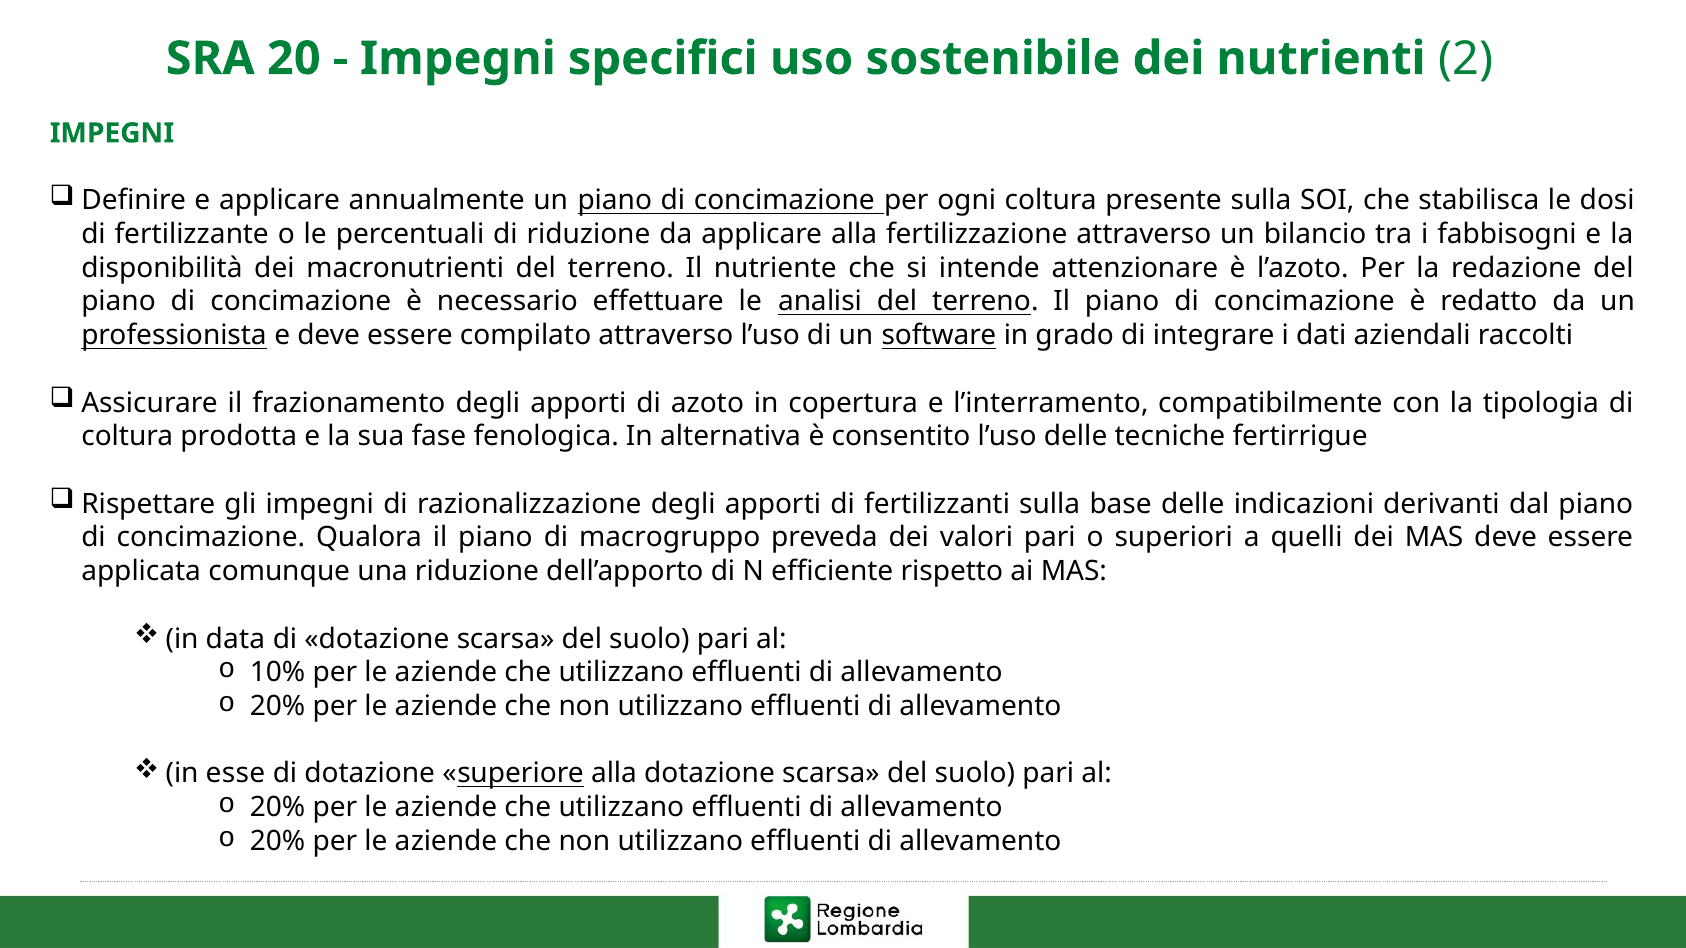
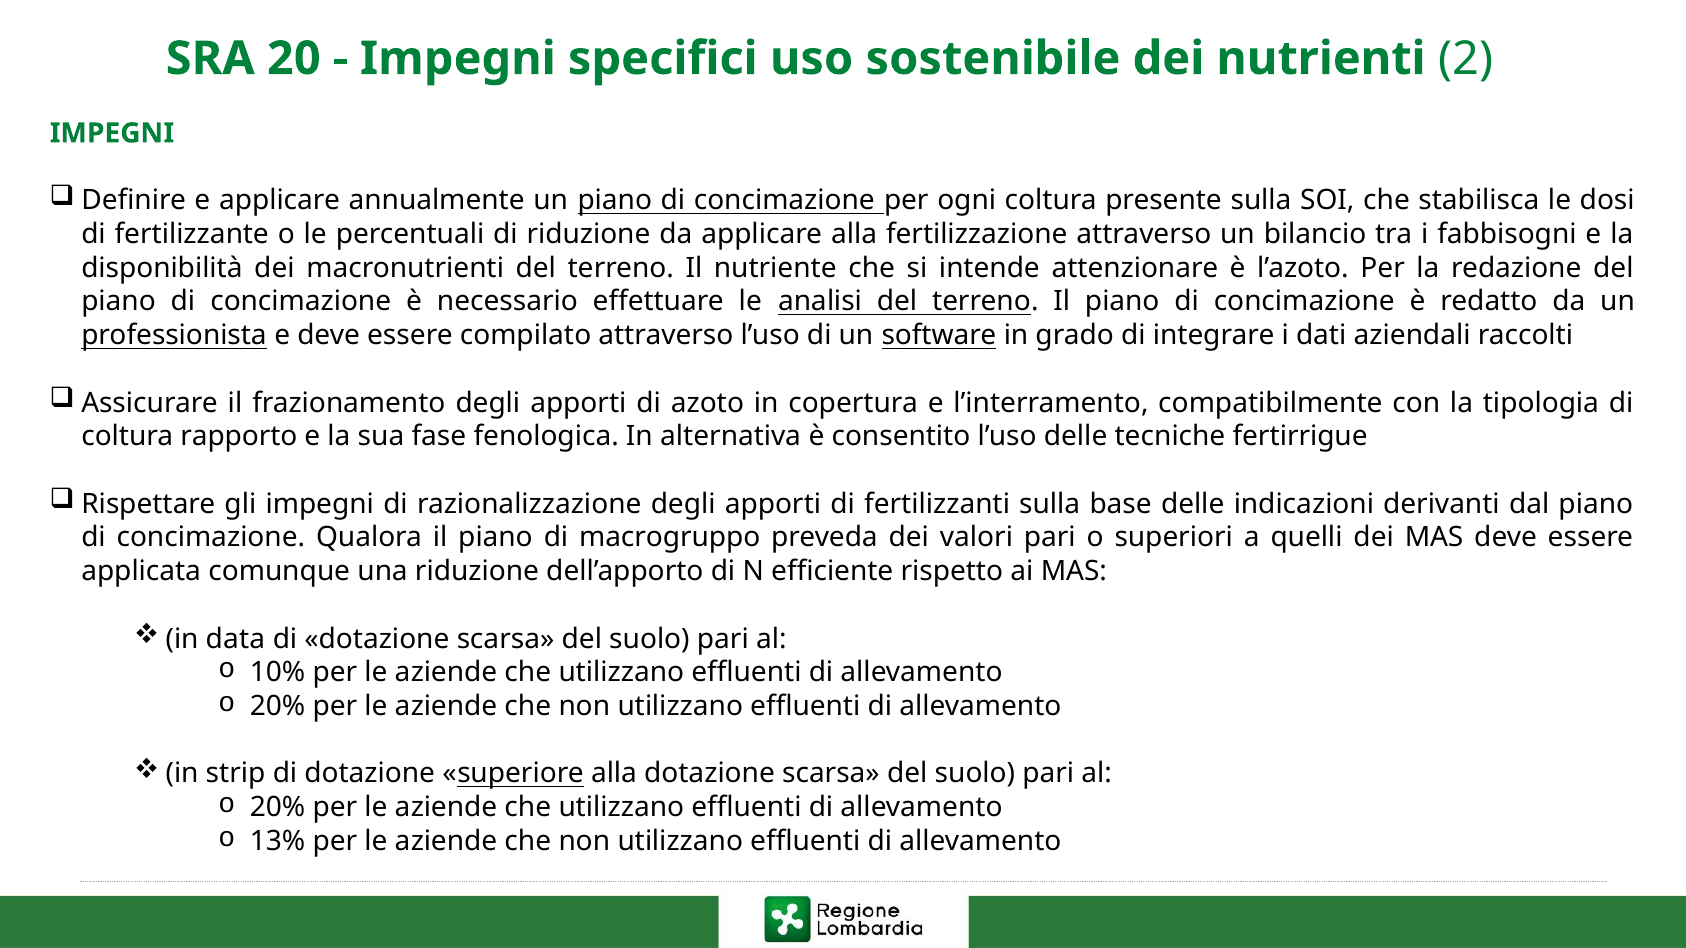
prodotta: prodotta -> rapporto (239, 437)
esse: esse -> strip (236, 774)
20%: 20% -> 13% (278, 841)
